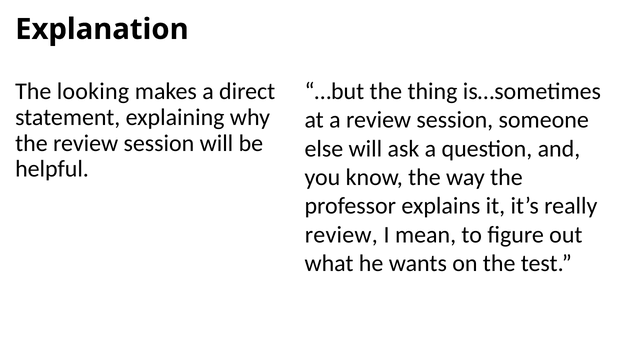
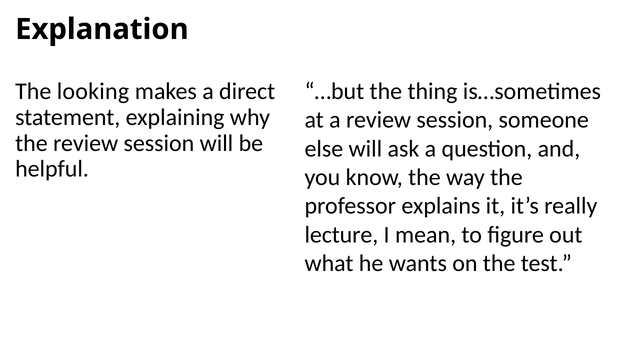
review: review -> lecture (341, 235)
